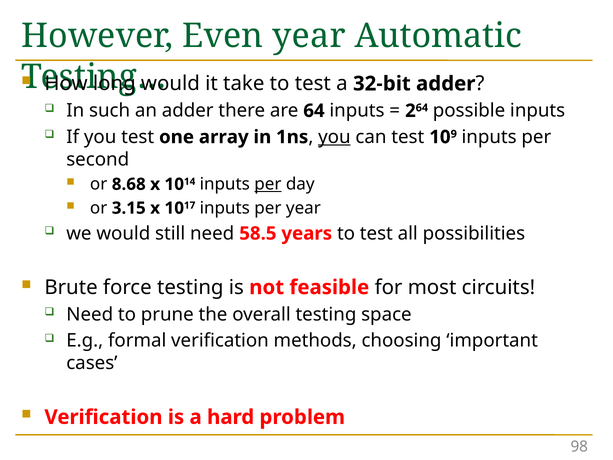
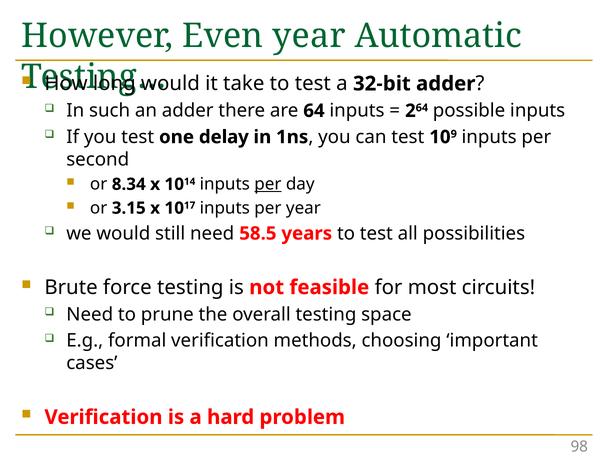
array: array -> delay (224, 137)
you underline: present -> none (334, 137)
8.68: 8.68 -> 8.34 (129, 184)
